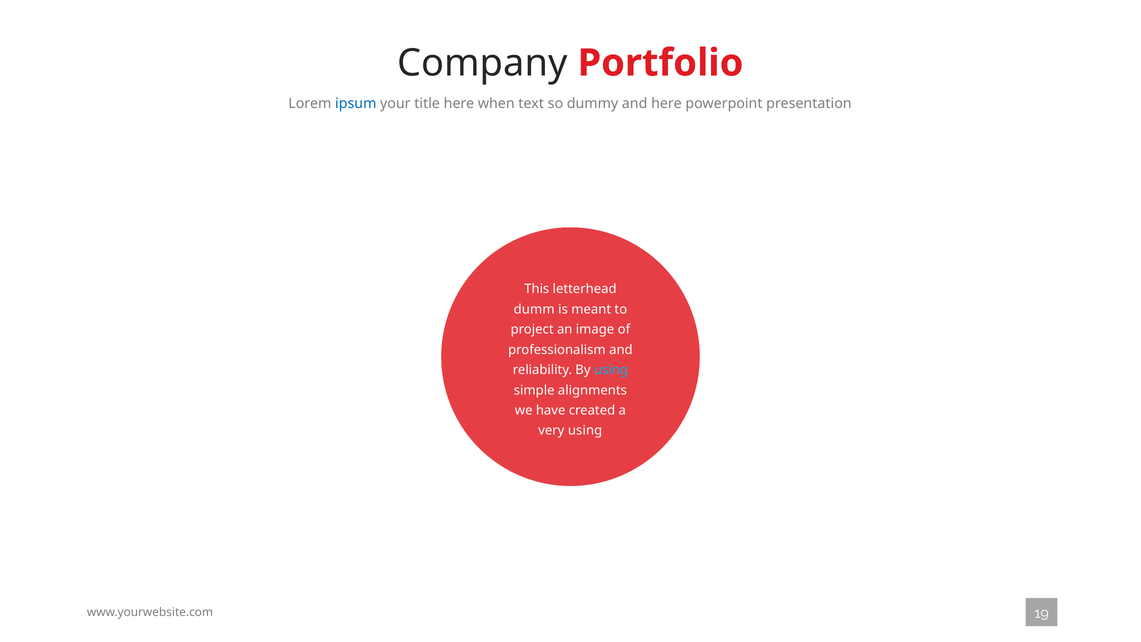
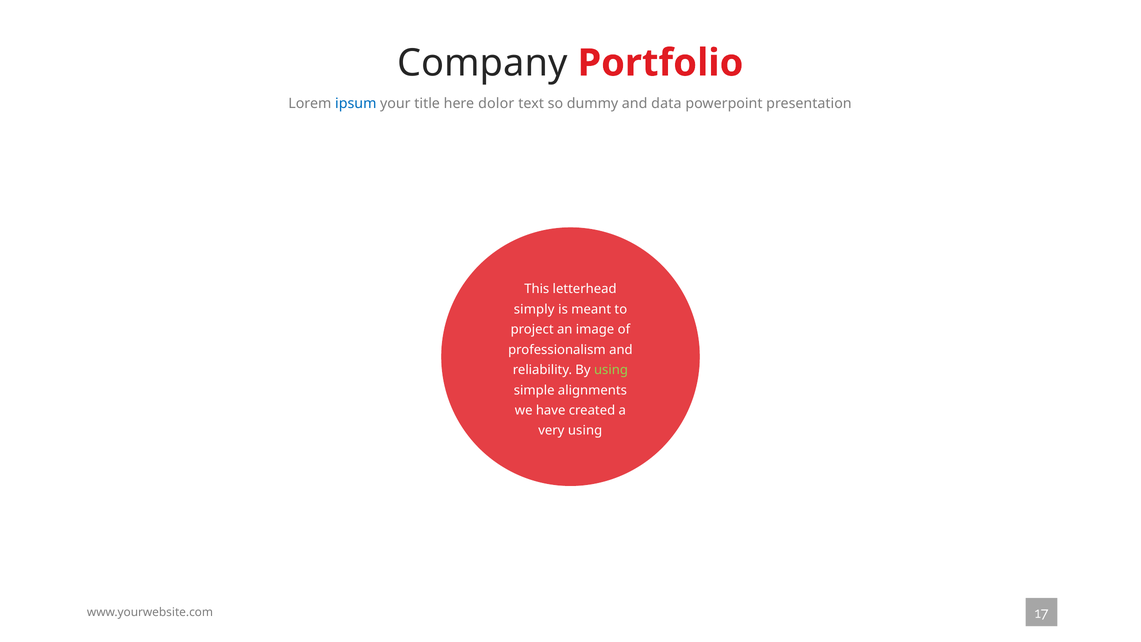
when: when -> dolor (496, 103)
and here: here -> data (666, 103)
dumm: dumm -> simply (534, 309)
using colour: light blue -> light green (611, 370)
19: 19 -> 17 (1042, 613)
